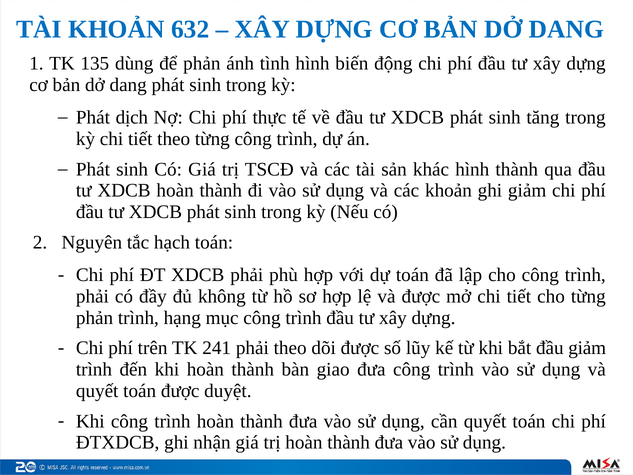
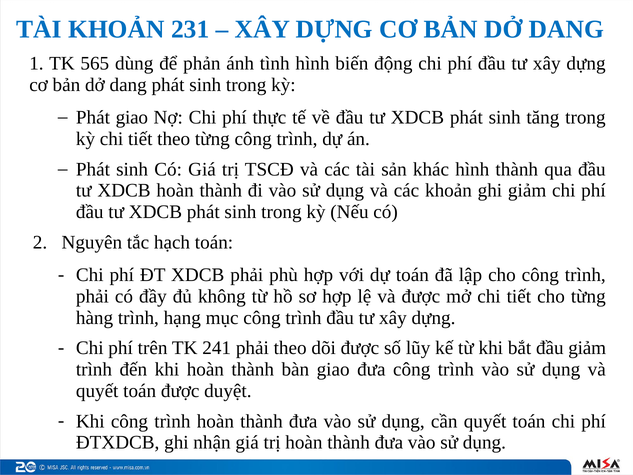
632: 632 -> 231 (190, 29)
135: 135 -> 565 (95, 63)
Phát dịch: dịch -> giao (132, 117)
phản: phản -> hàng (95, 318)
